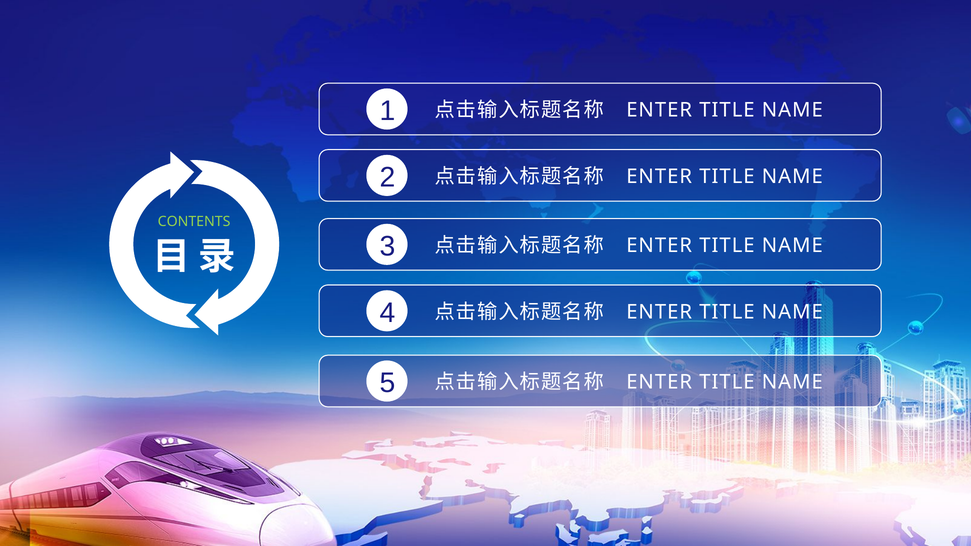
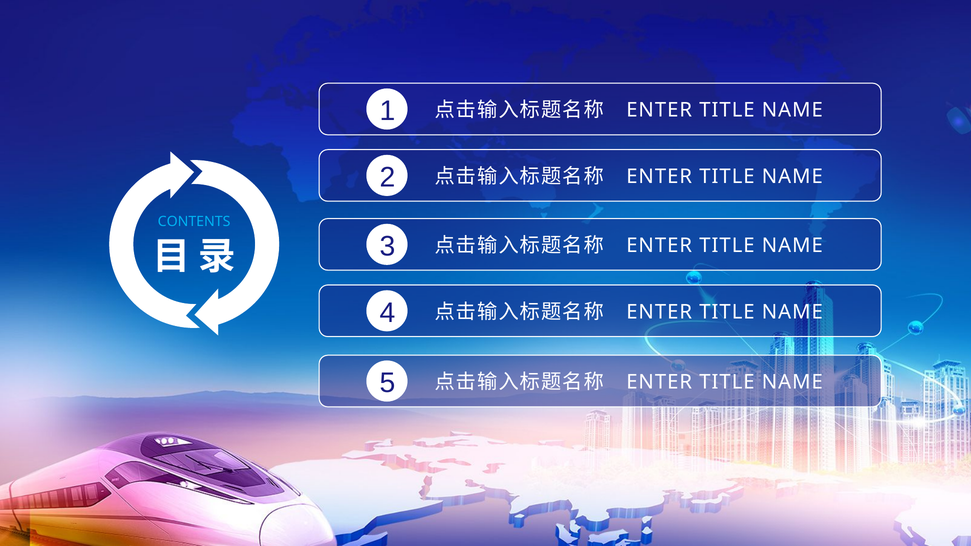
CONTENTS colour: light green -> light blue (194, 222)
